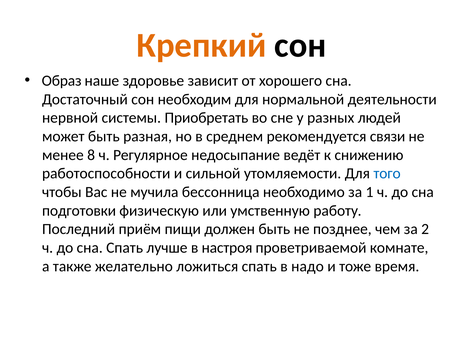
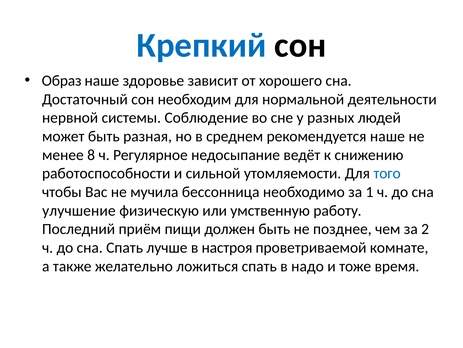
Крепкий colour: orange -> blue (201, 45)
Приобретать: Приобретать -> Соблюдение (206, 118)
рекомендуется связи: связи -> наше (387, 136)
подготовки: подготовки -> улучшение (79, 210)
